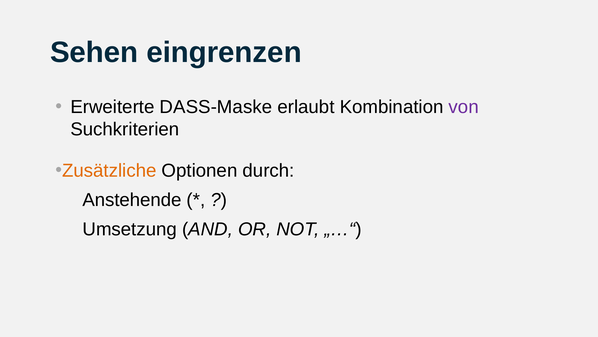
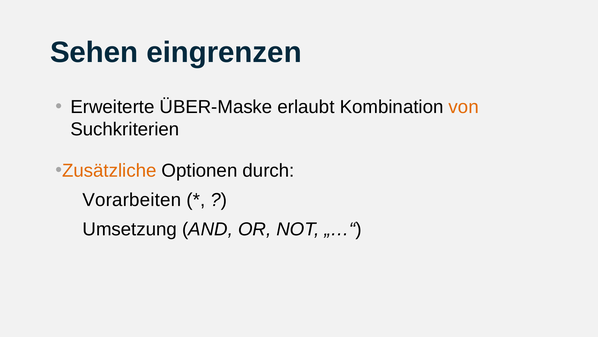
DASS-Maske: DASS-Maske -> ÜBER-Maske (216, 107)
von colour: purple -> orange (464, 107)
Anstehende: Anstehende -> Vorarbeiten (132, 200)
